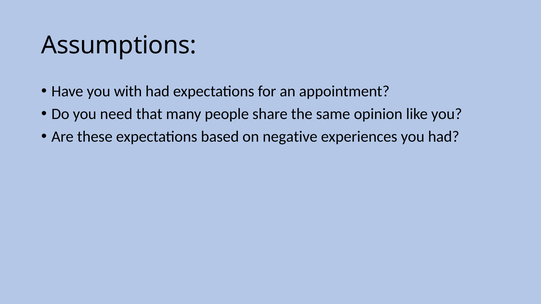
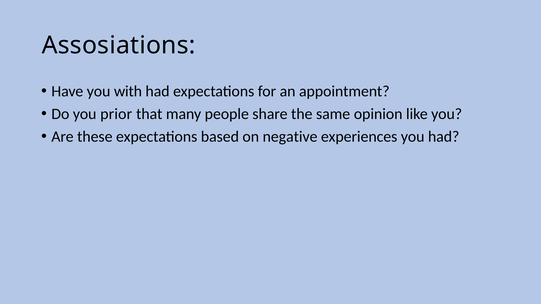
Assumptions: Assumptions -> Assosiations (119, 45)
need: need -> prior (116, 114)
